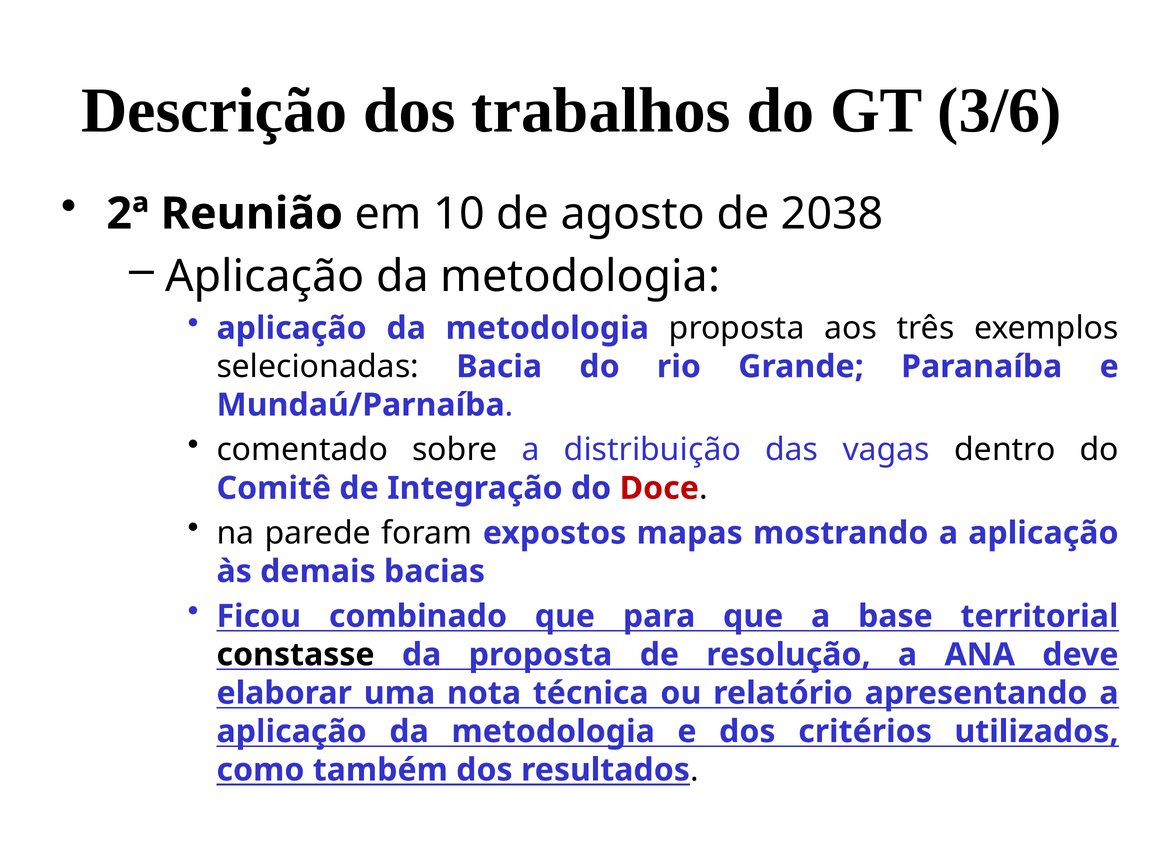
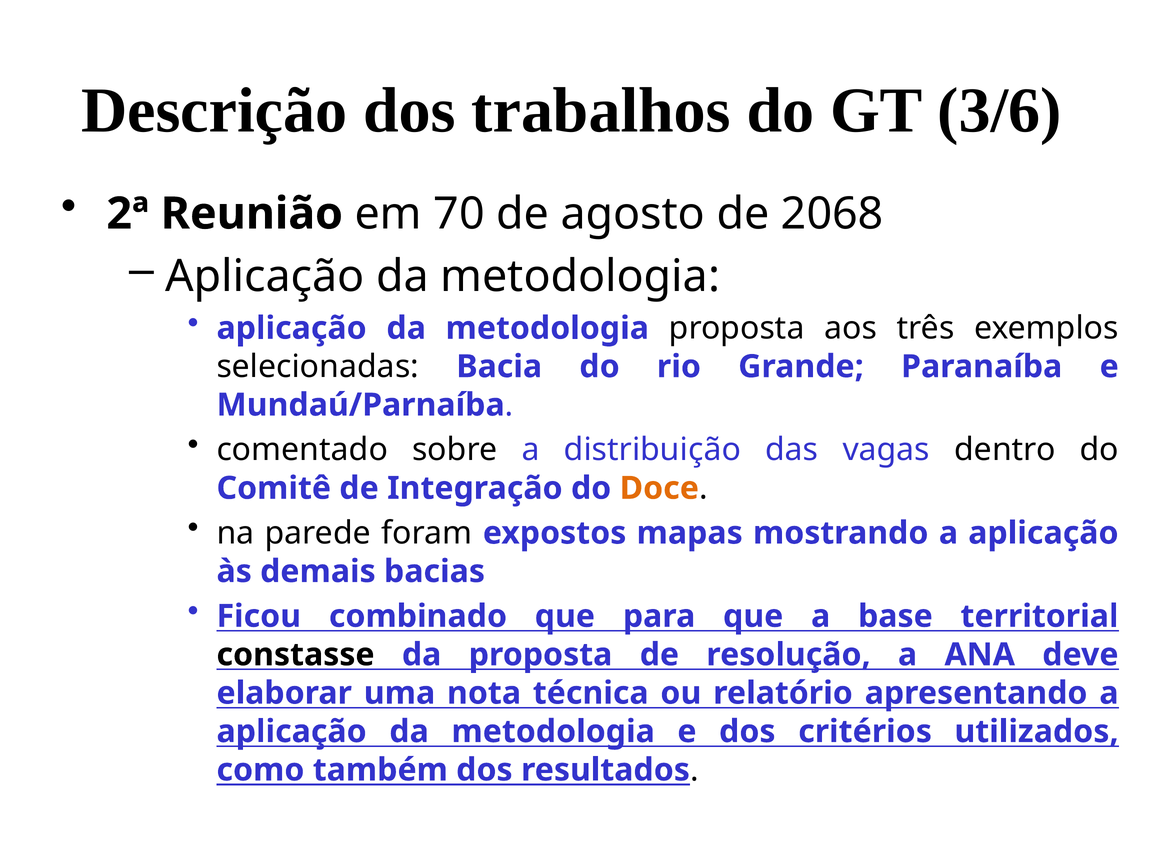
10: 10 -> 70 (459, 214)
2038: 2038 -> 2068 (832, 214)
Doce colour: red -> orange (659, 489)
